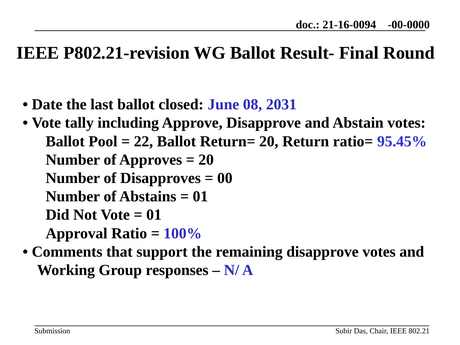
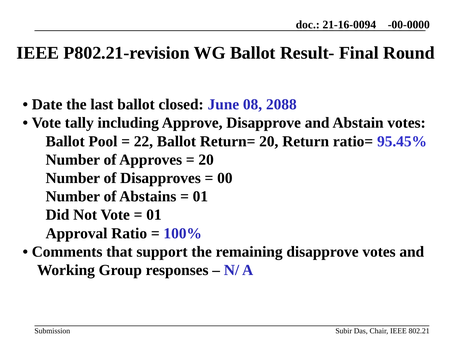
2031: 2031 -> 2088 (281, 105)
